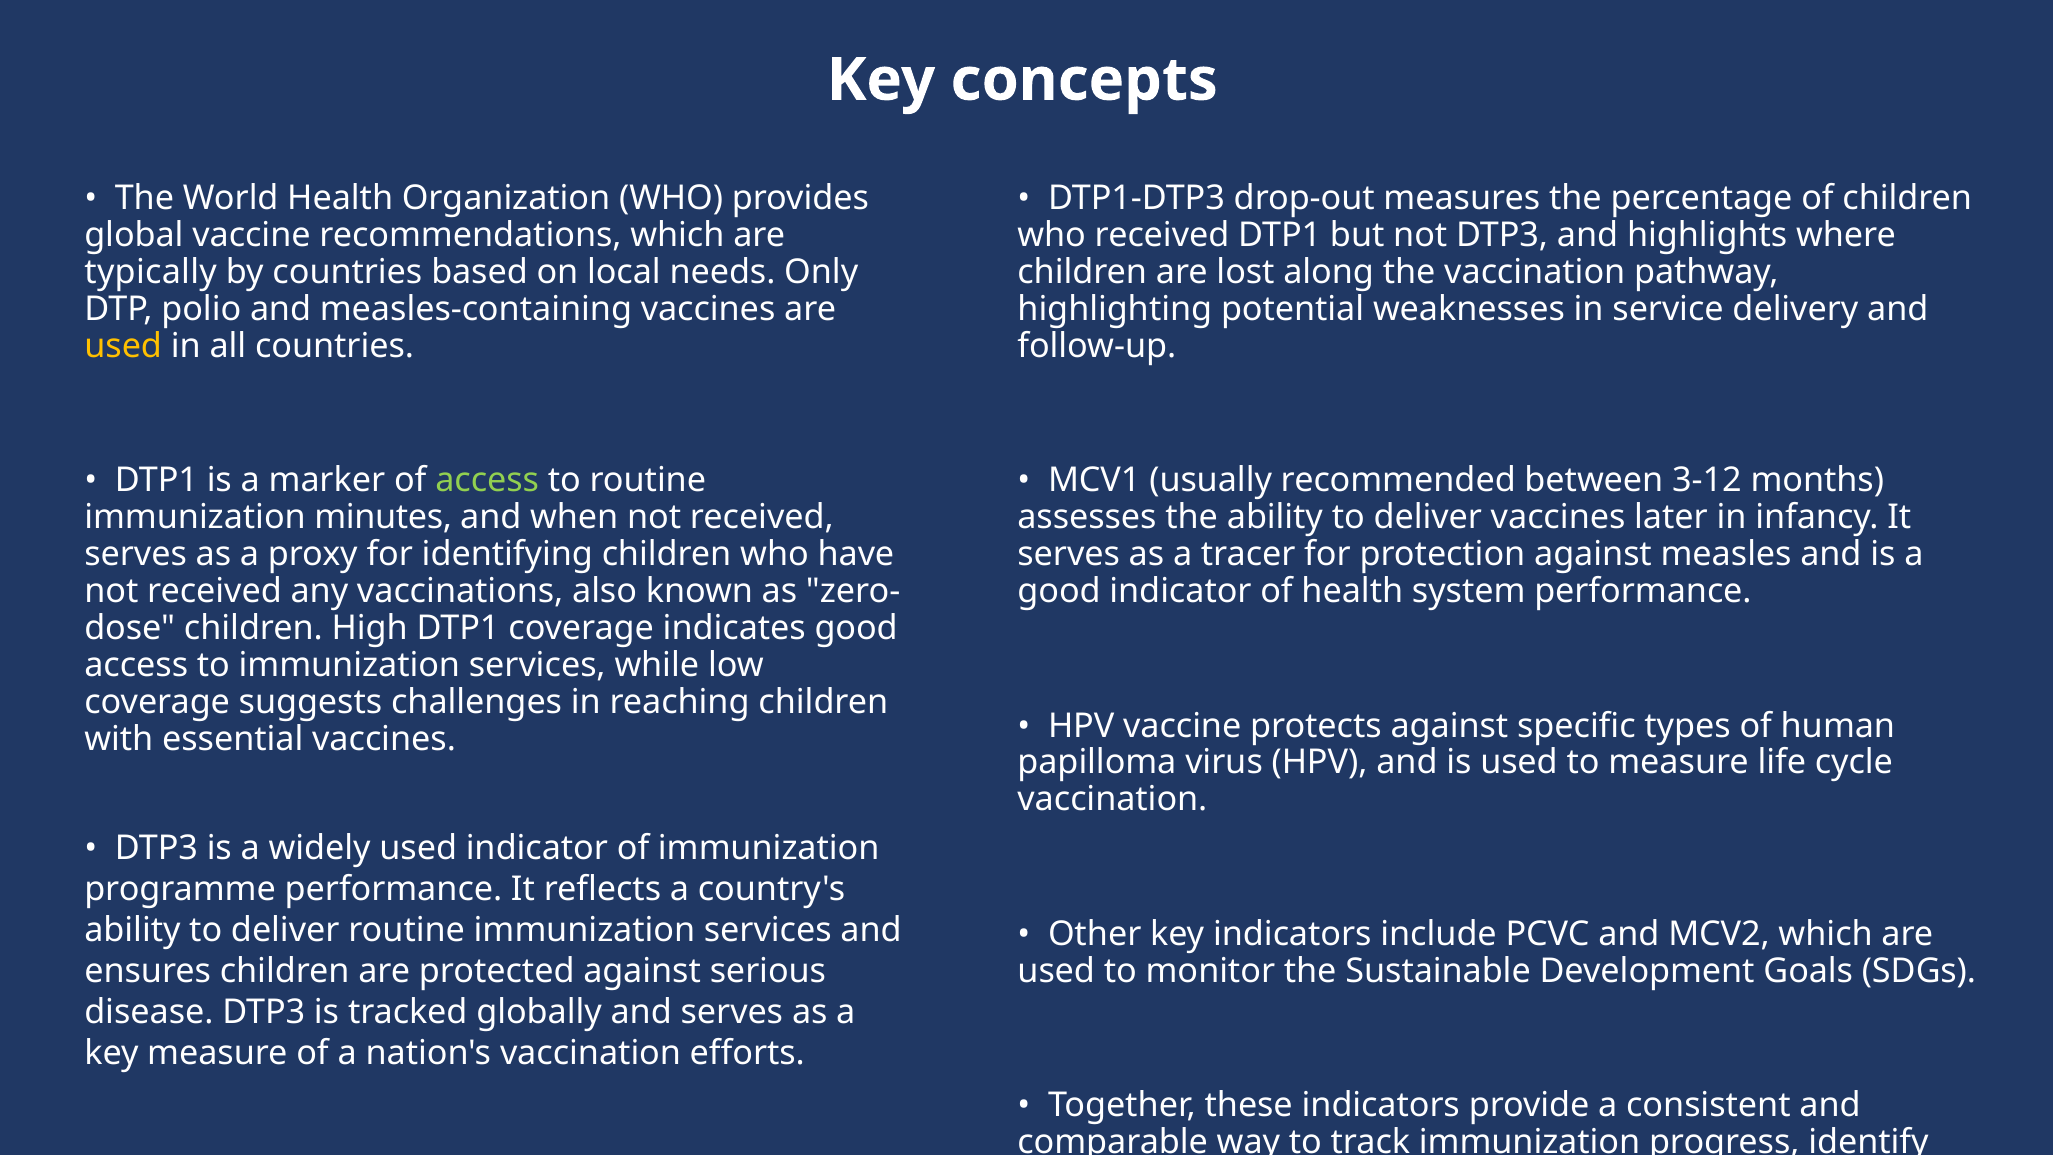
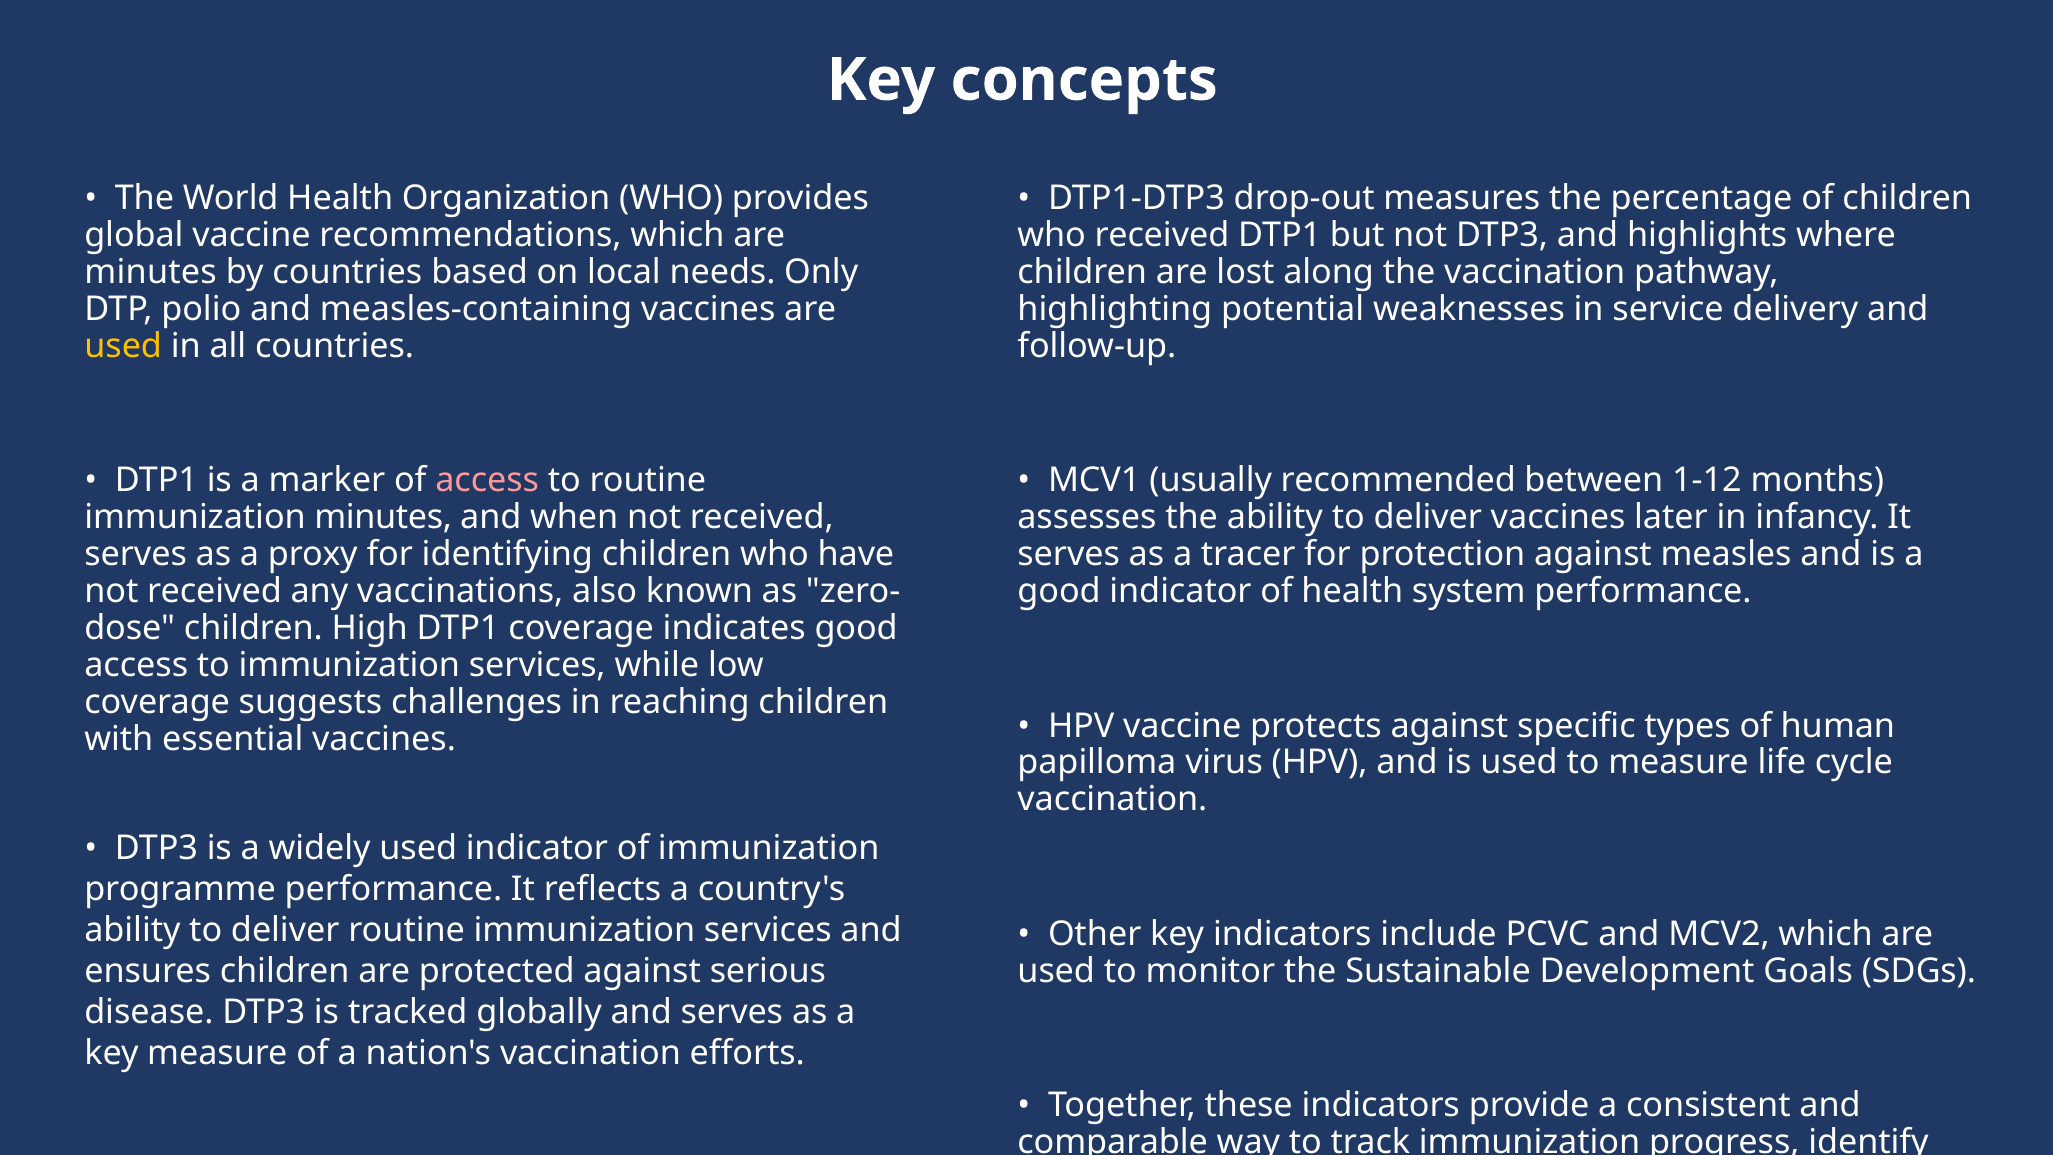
typically: typically -> minutes (151, 272)
access colour: light green -> pink (487, 480)
3-12: 3-12 -> 1-12 (1707, 480)
